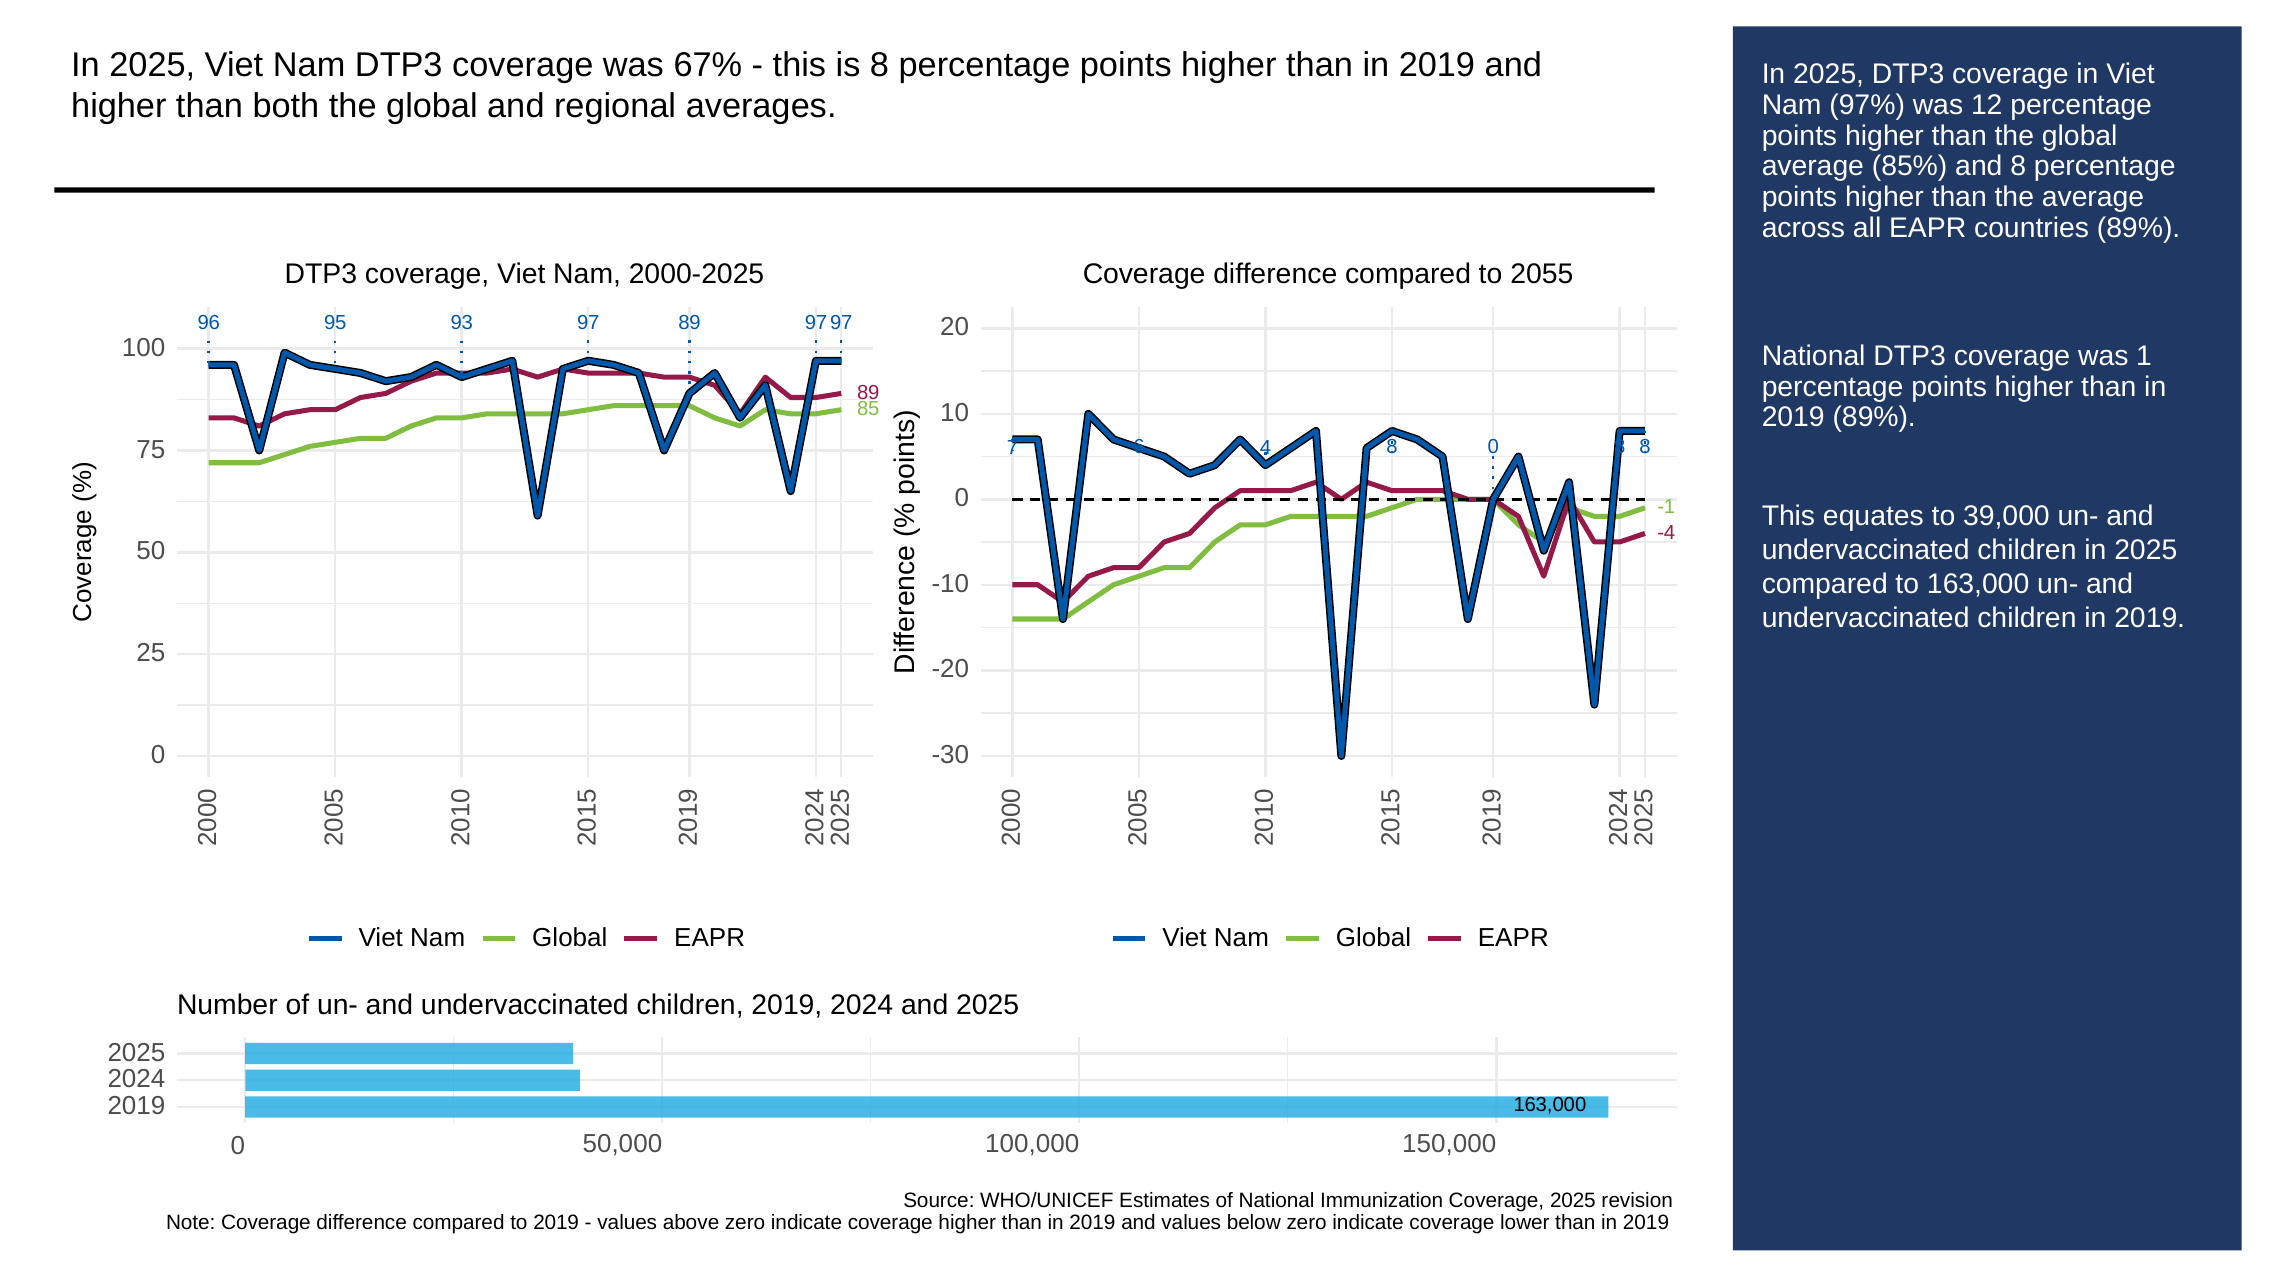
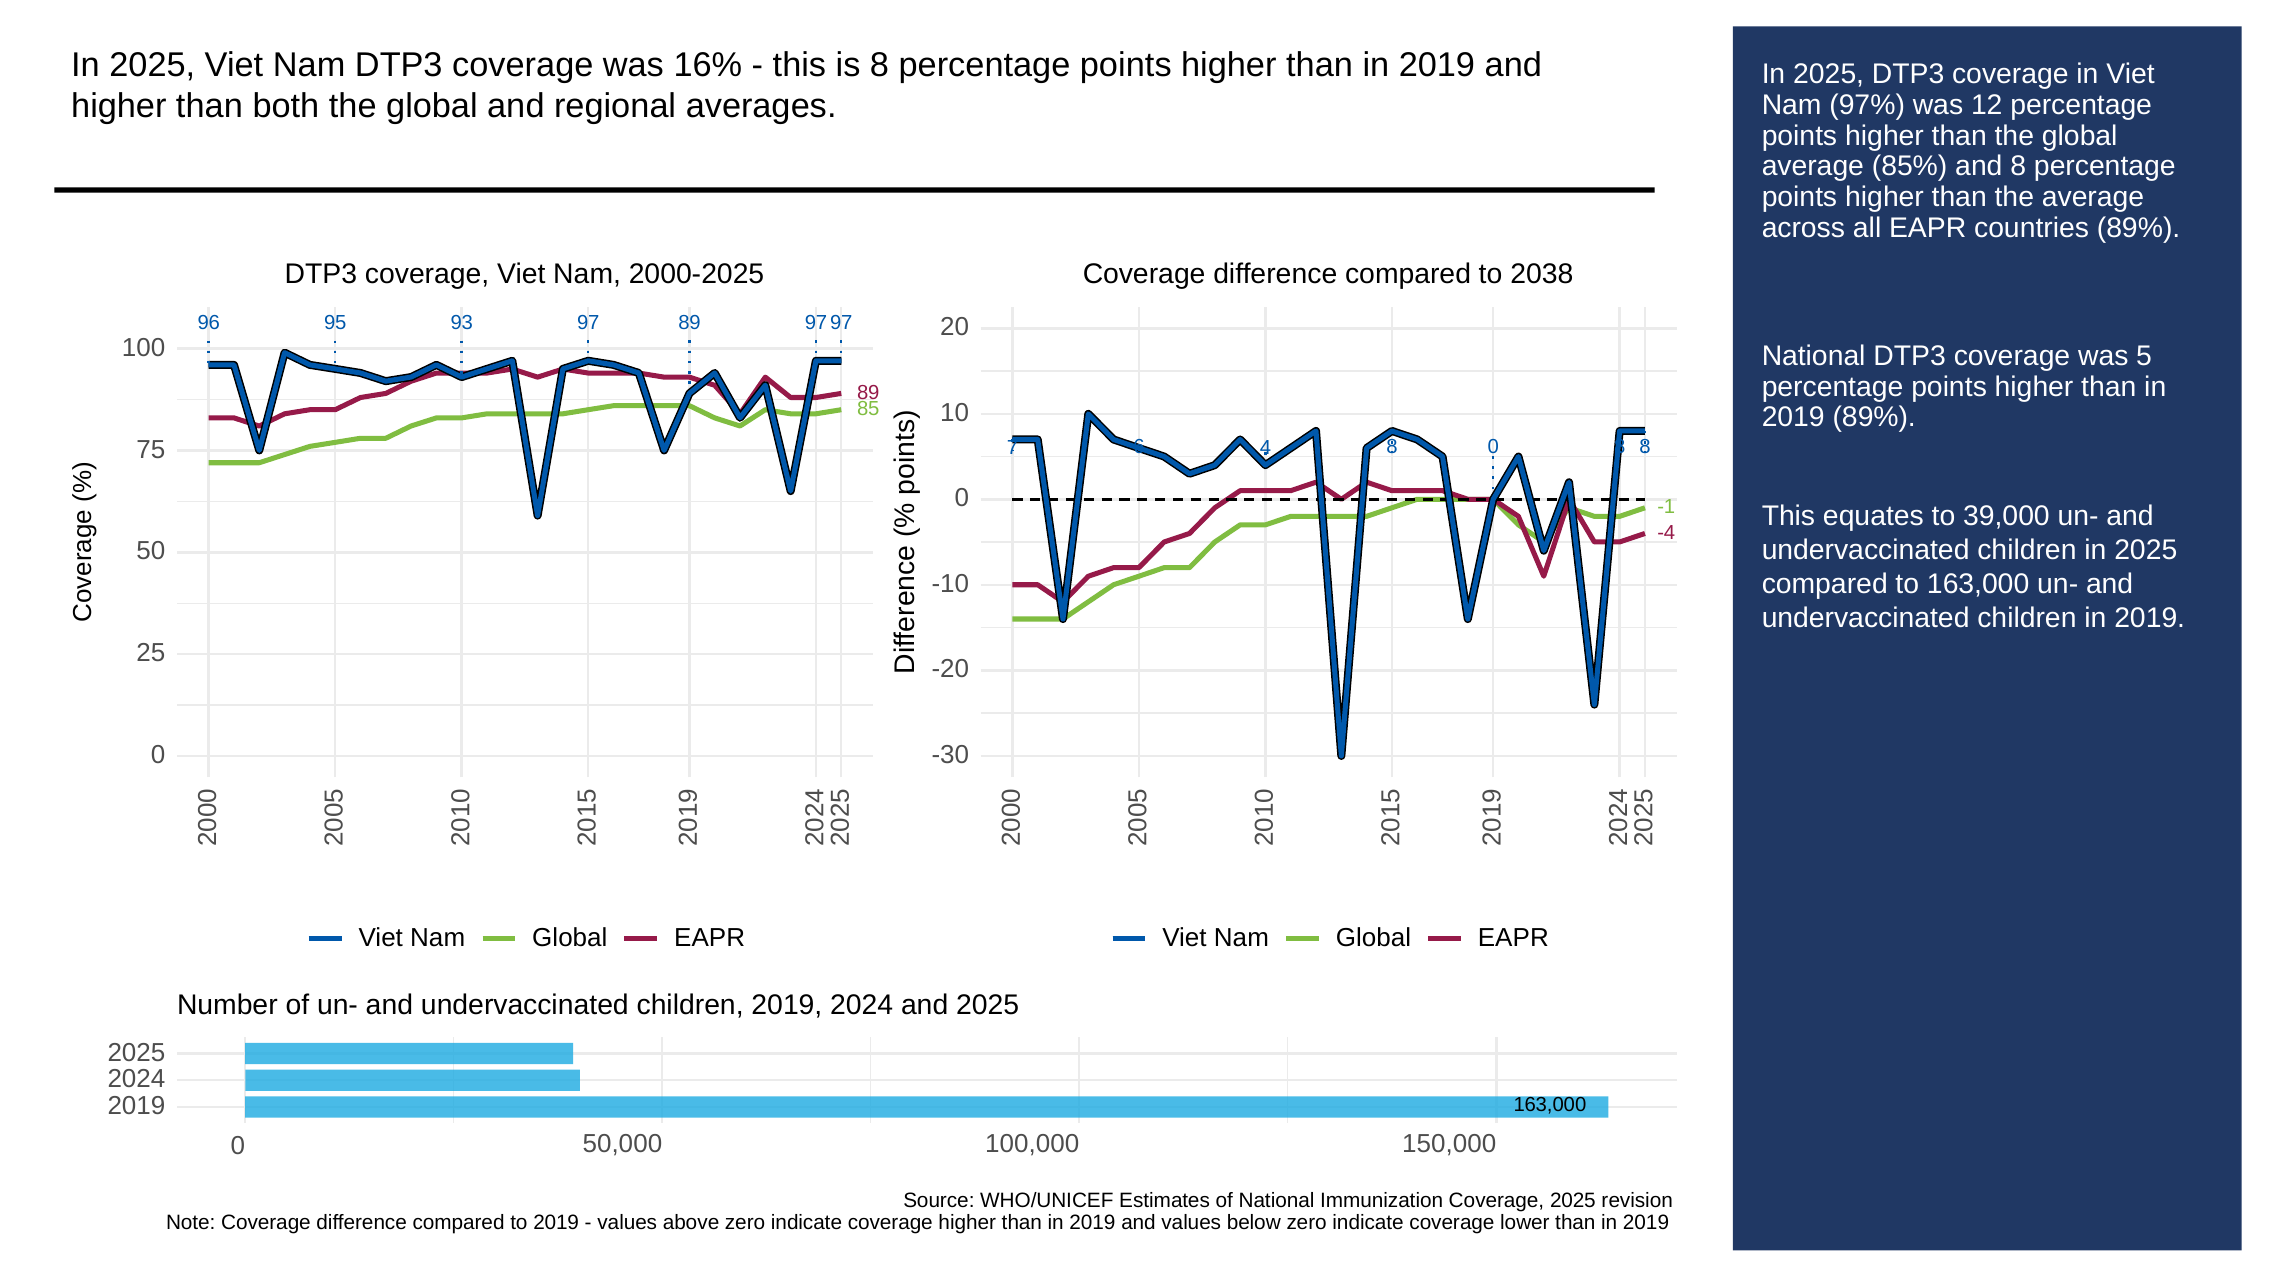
67%: 67% -> 16% (708, 65)
2055: 2055 -> 2038 (1542, 274)
was 1: 1 -> 5 (2144, 356)
